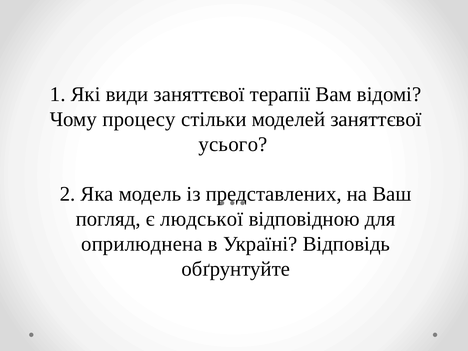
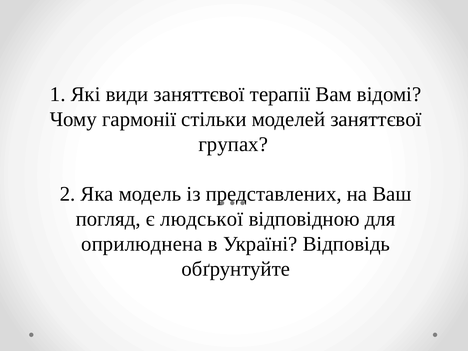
процесу: процесу -> гармонії (139, 119)
усього: усього -> групах (233, 144)
